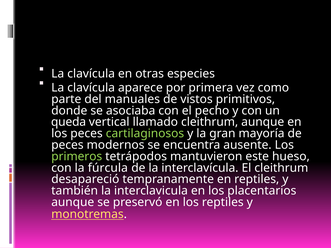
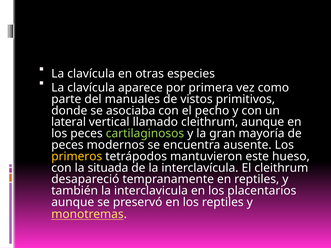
queda: queda -> lateral (69, 122)
primeros colour: light green -> yellow (77, 157)
fúrcula: fúrcula -> situada (108, 168)
